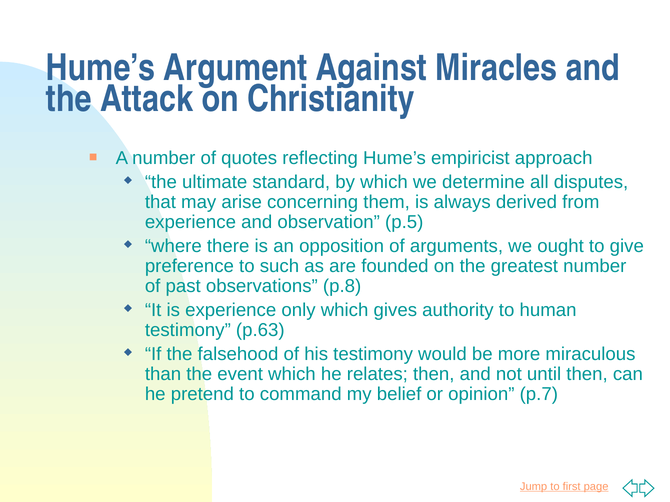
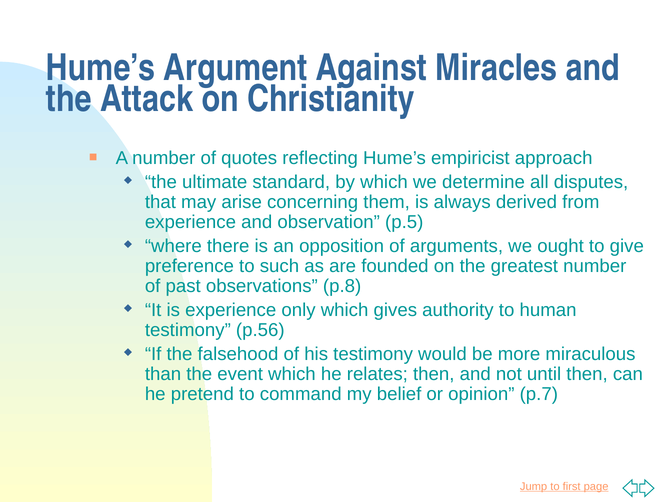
p.63: p.63 -> p.56 (260, 330)
